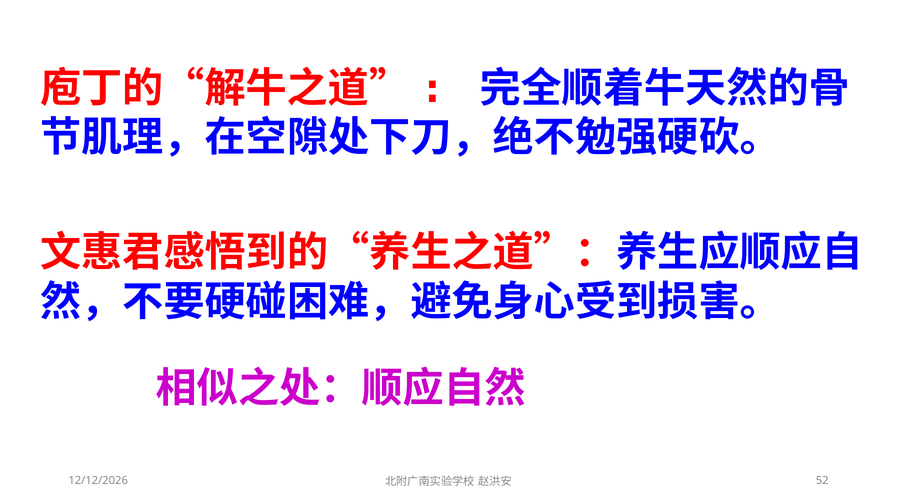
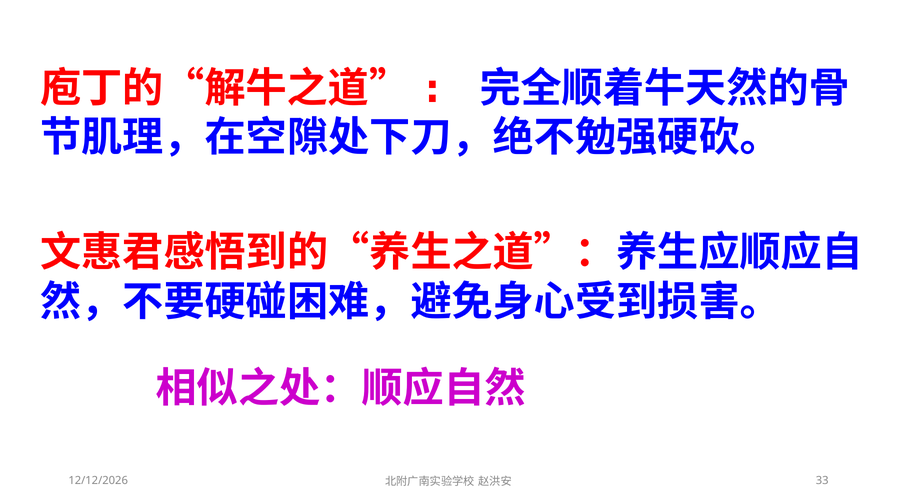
52: 52 -> 33 (822, 481)
